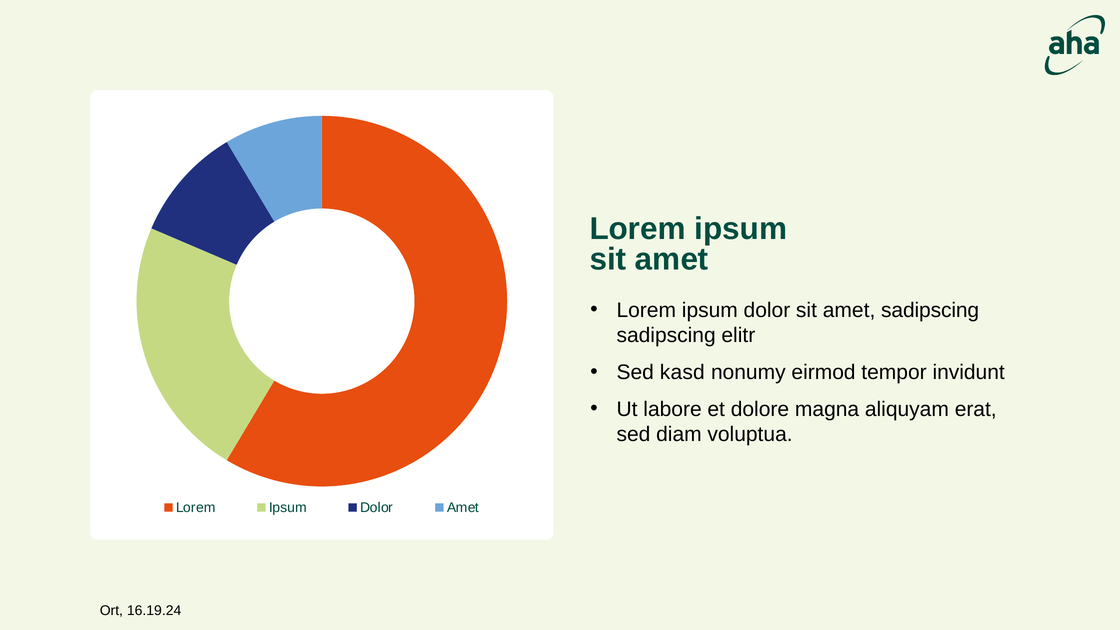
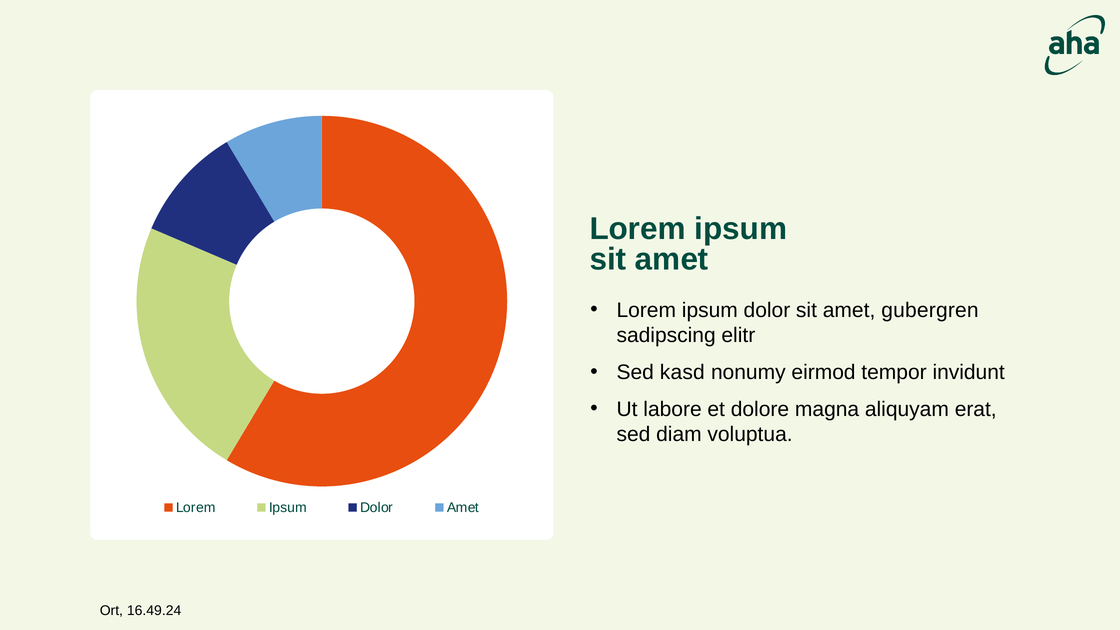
amet sadipscing: sadipscing -> gubergren (930, 310)
16.19.24: 16.19.24 -> 16.49.24 (154, 611)
